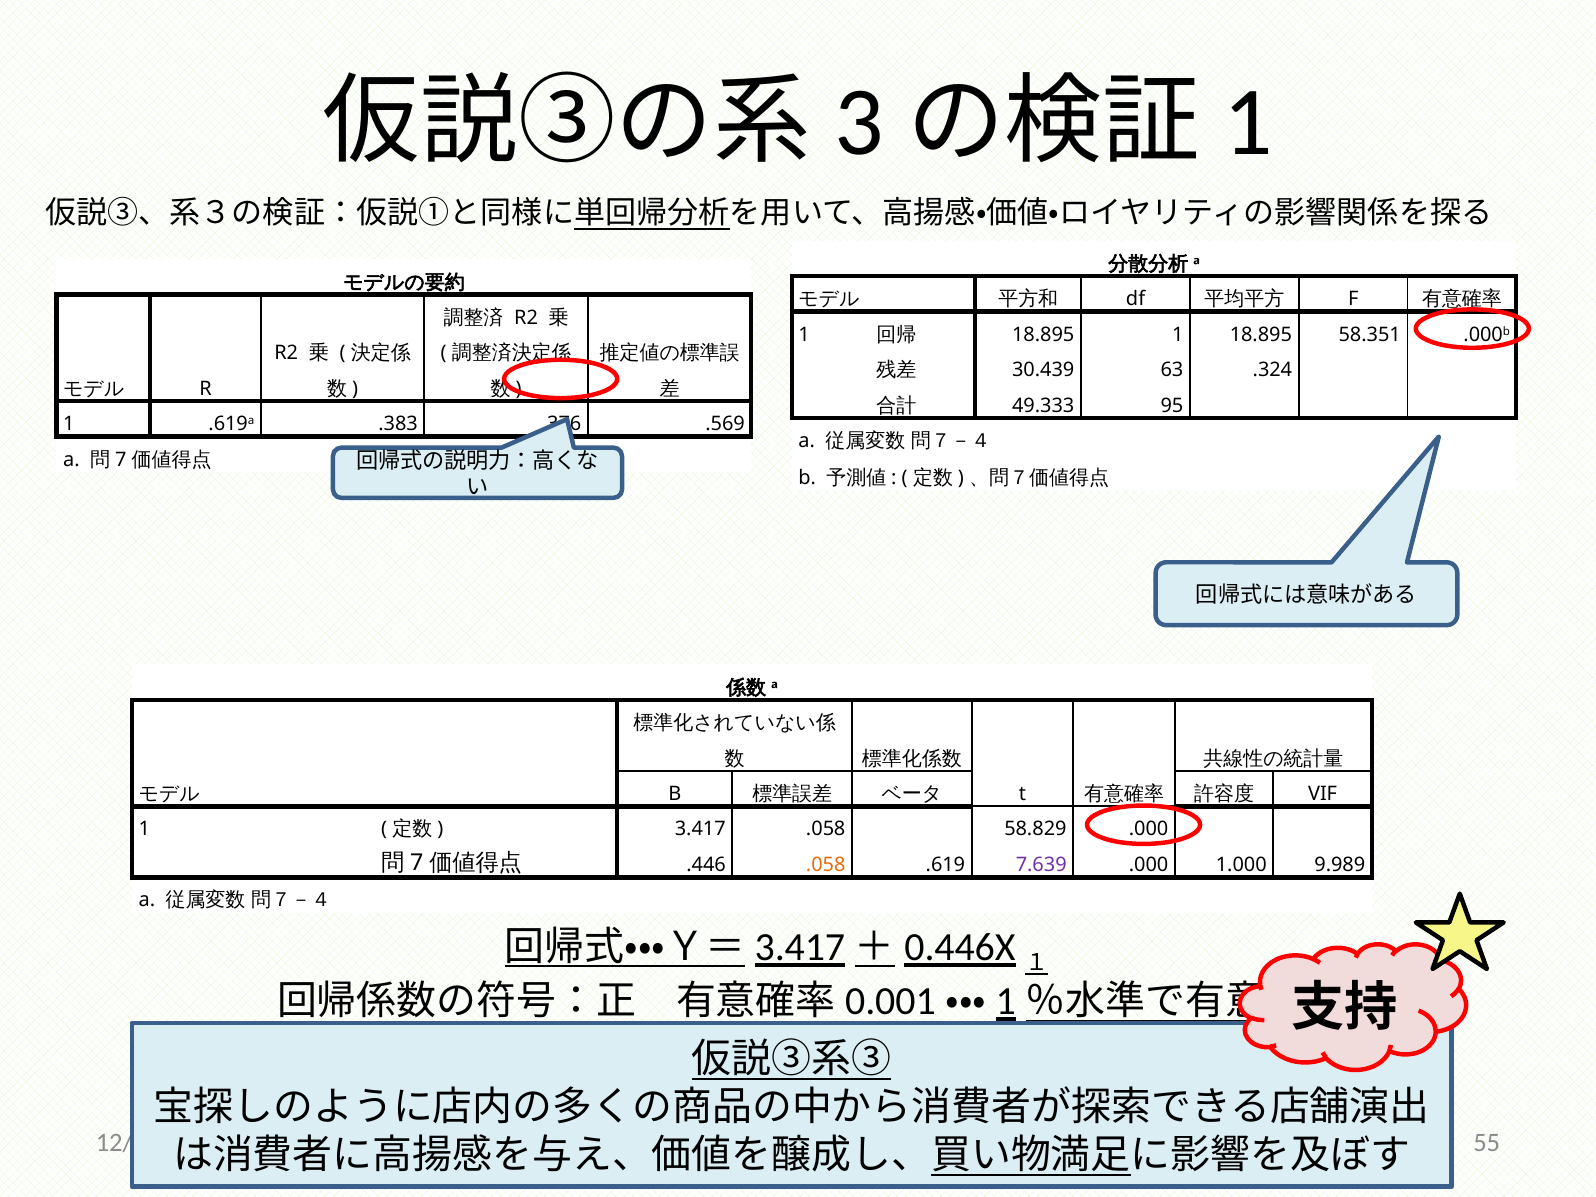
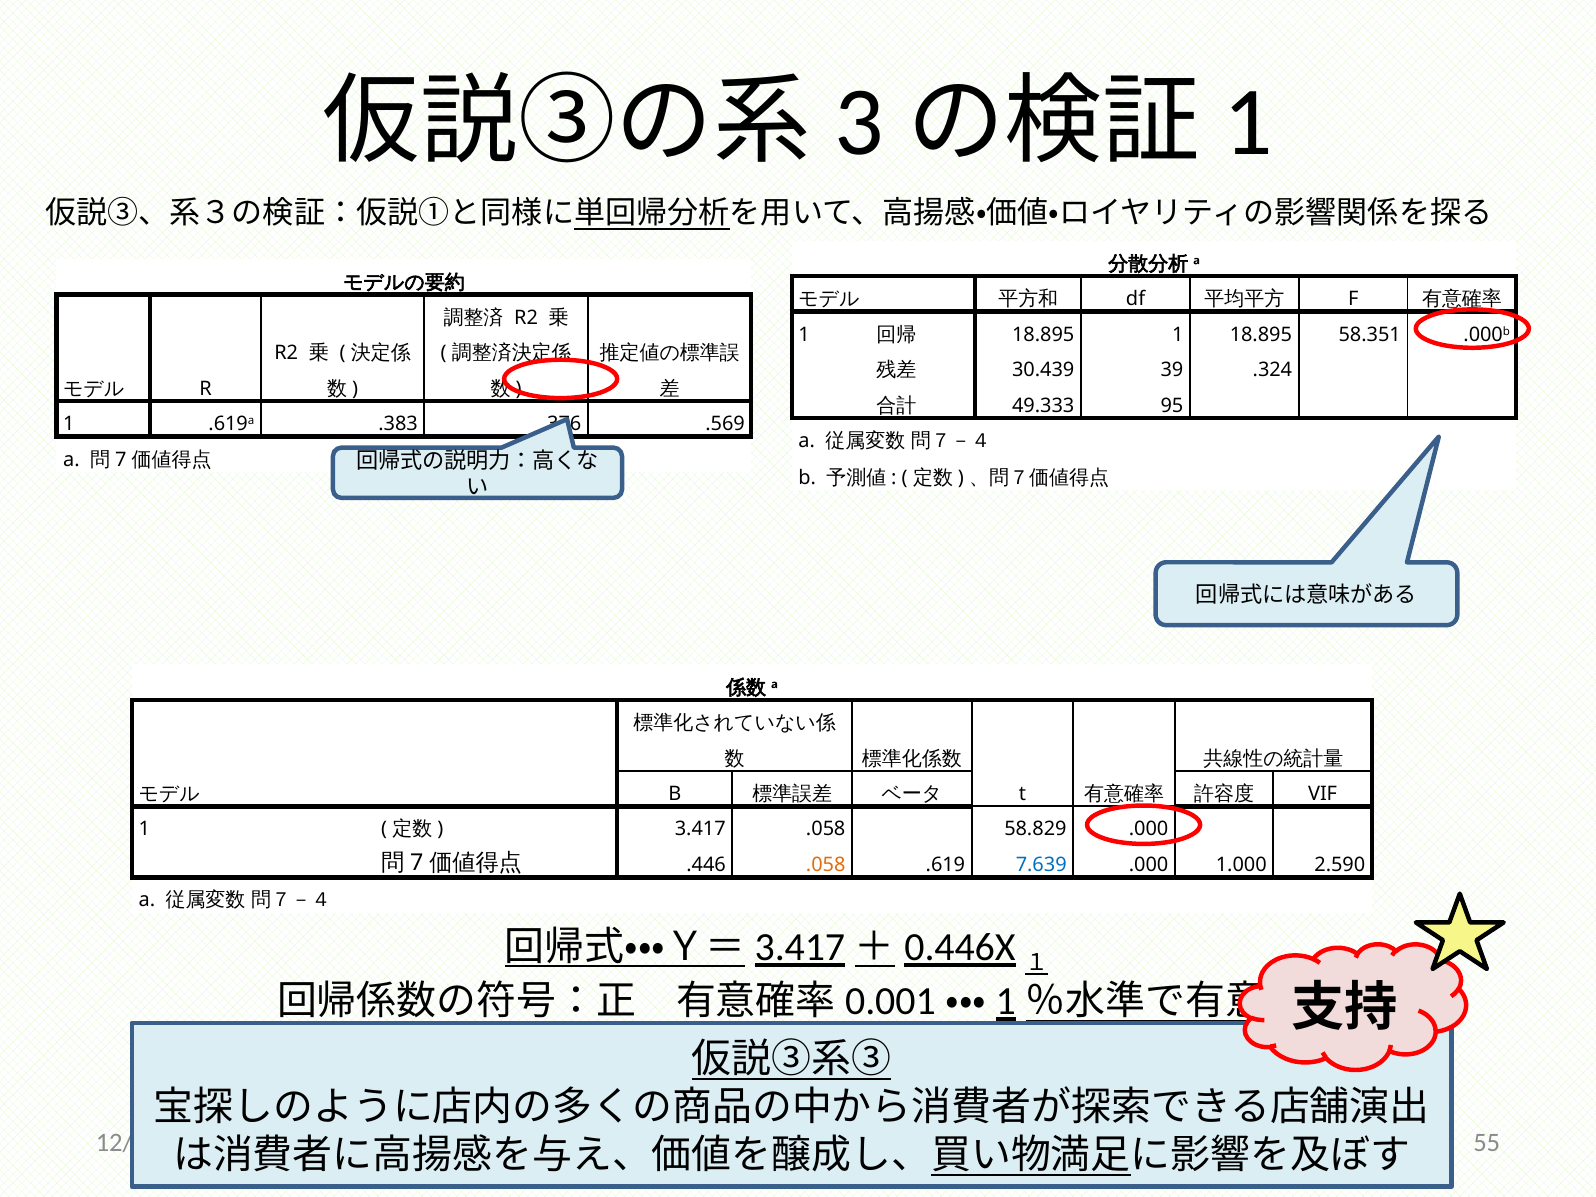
63: 63 -> 39 (1172, 370)
7.639 colour: purple -> blue (1041, 865)
9.989: 9.989 -> 2.590 (1340, 865)
